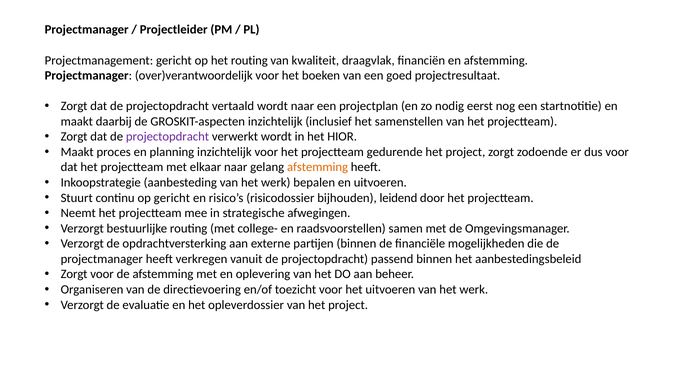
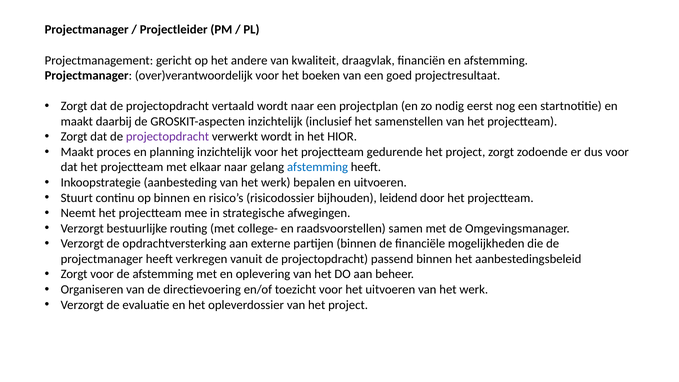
het routing: routing -> andere (249, 60)
afstemming colour: orange -> blue (318, 167)
op gericht: gericht -> binnen (172, 198)
